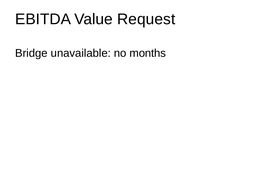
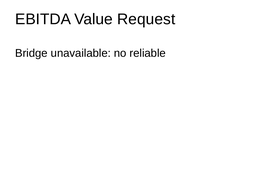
months: months -> reliable (148, 53)
